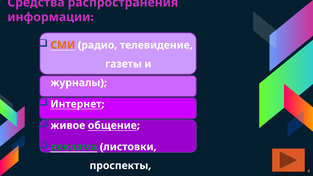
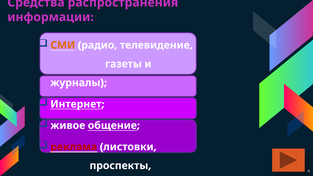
реклама colour: green -> red (74, 147)
